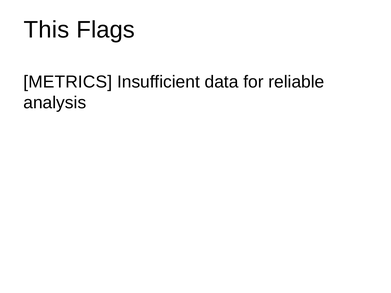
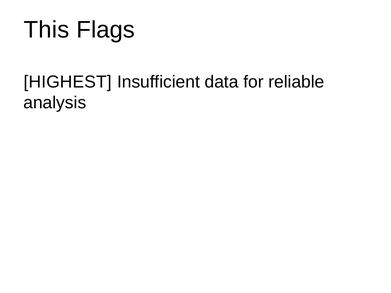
METRICS: METRICS -> HIGHEST (68, 82)
